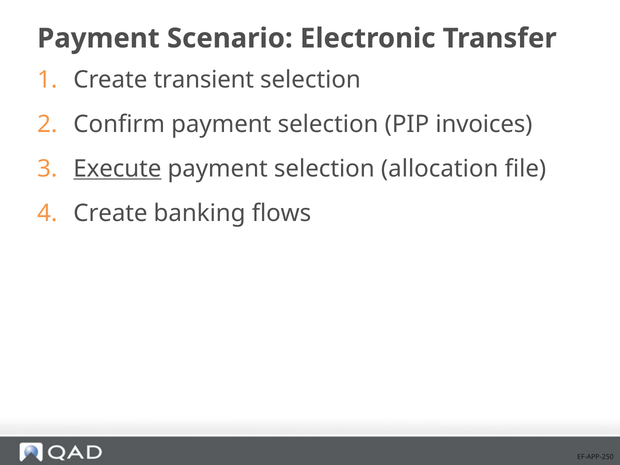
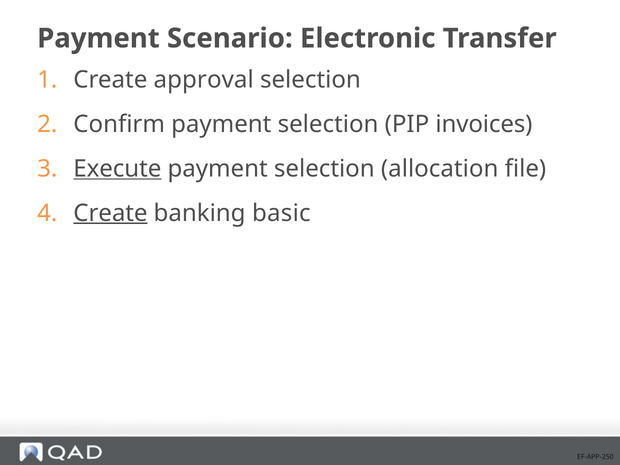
transient: transient -> approval (204, 80)
Create underline: none -> present (110, 213)
flows: flows -> basic (281, 213)
